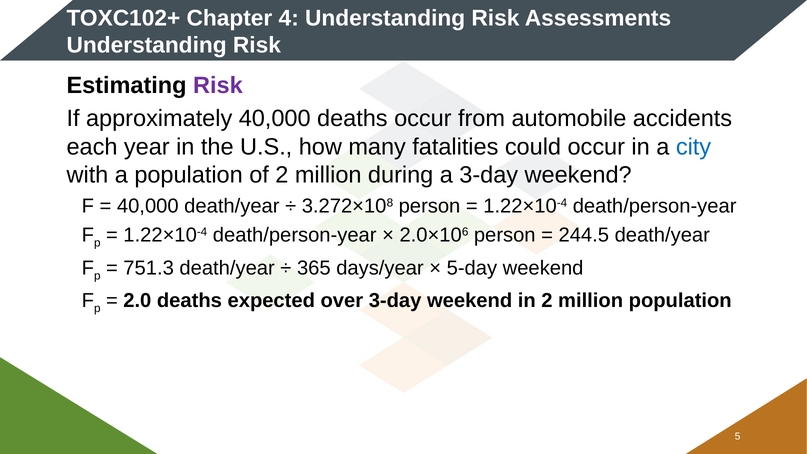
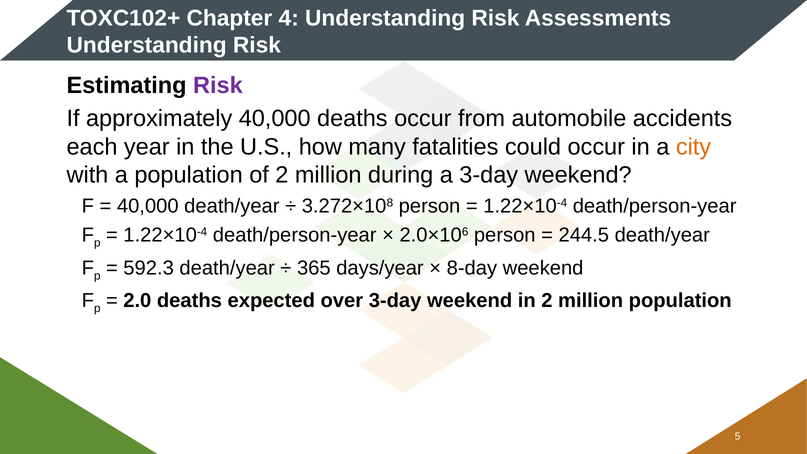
city colour: blue -> orange (694, 147)
751.3: 751.3 -> 592.3 (149, 268)
5-day: 5-day -> 8-day (472, 268)
